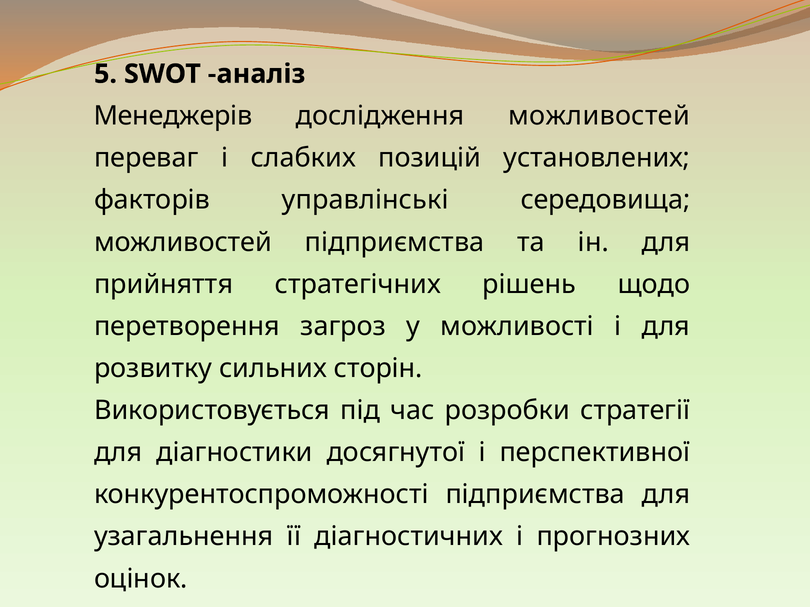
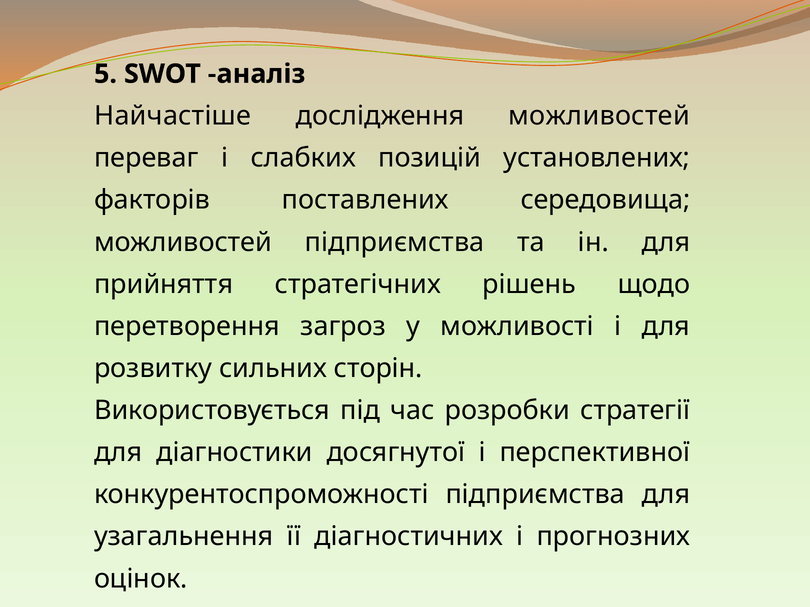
Менеджерів: Менеджерів -> Найчастіше (173, 116)
управлінські: управлінські -> поставлених (365, 200)
